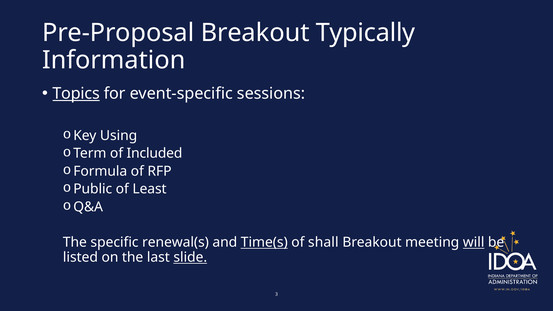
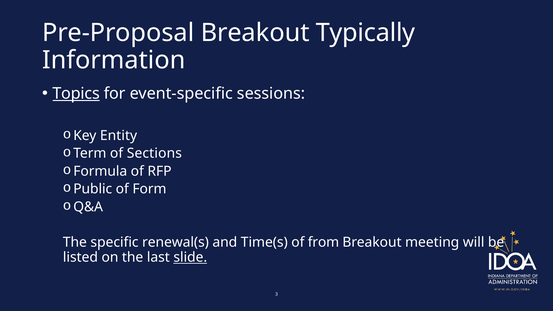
Using: Using -> Entity (119, 136)
Included: Included -> Sections (154, 153)
Least: Least -> Form (149, 189)
Time(s underline: present -> none (264, 242)
shall: shall -> from (323, 242)
will underline: present -> none (474, 242)
